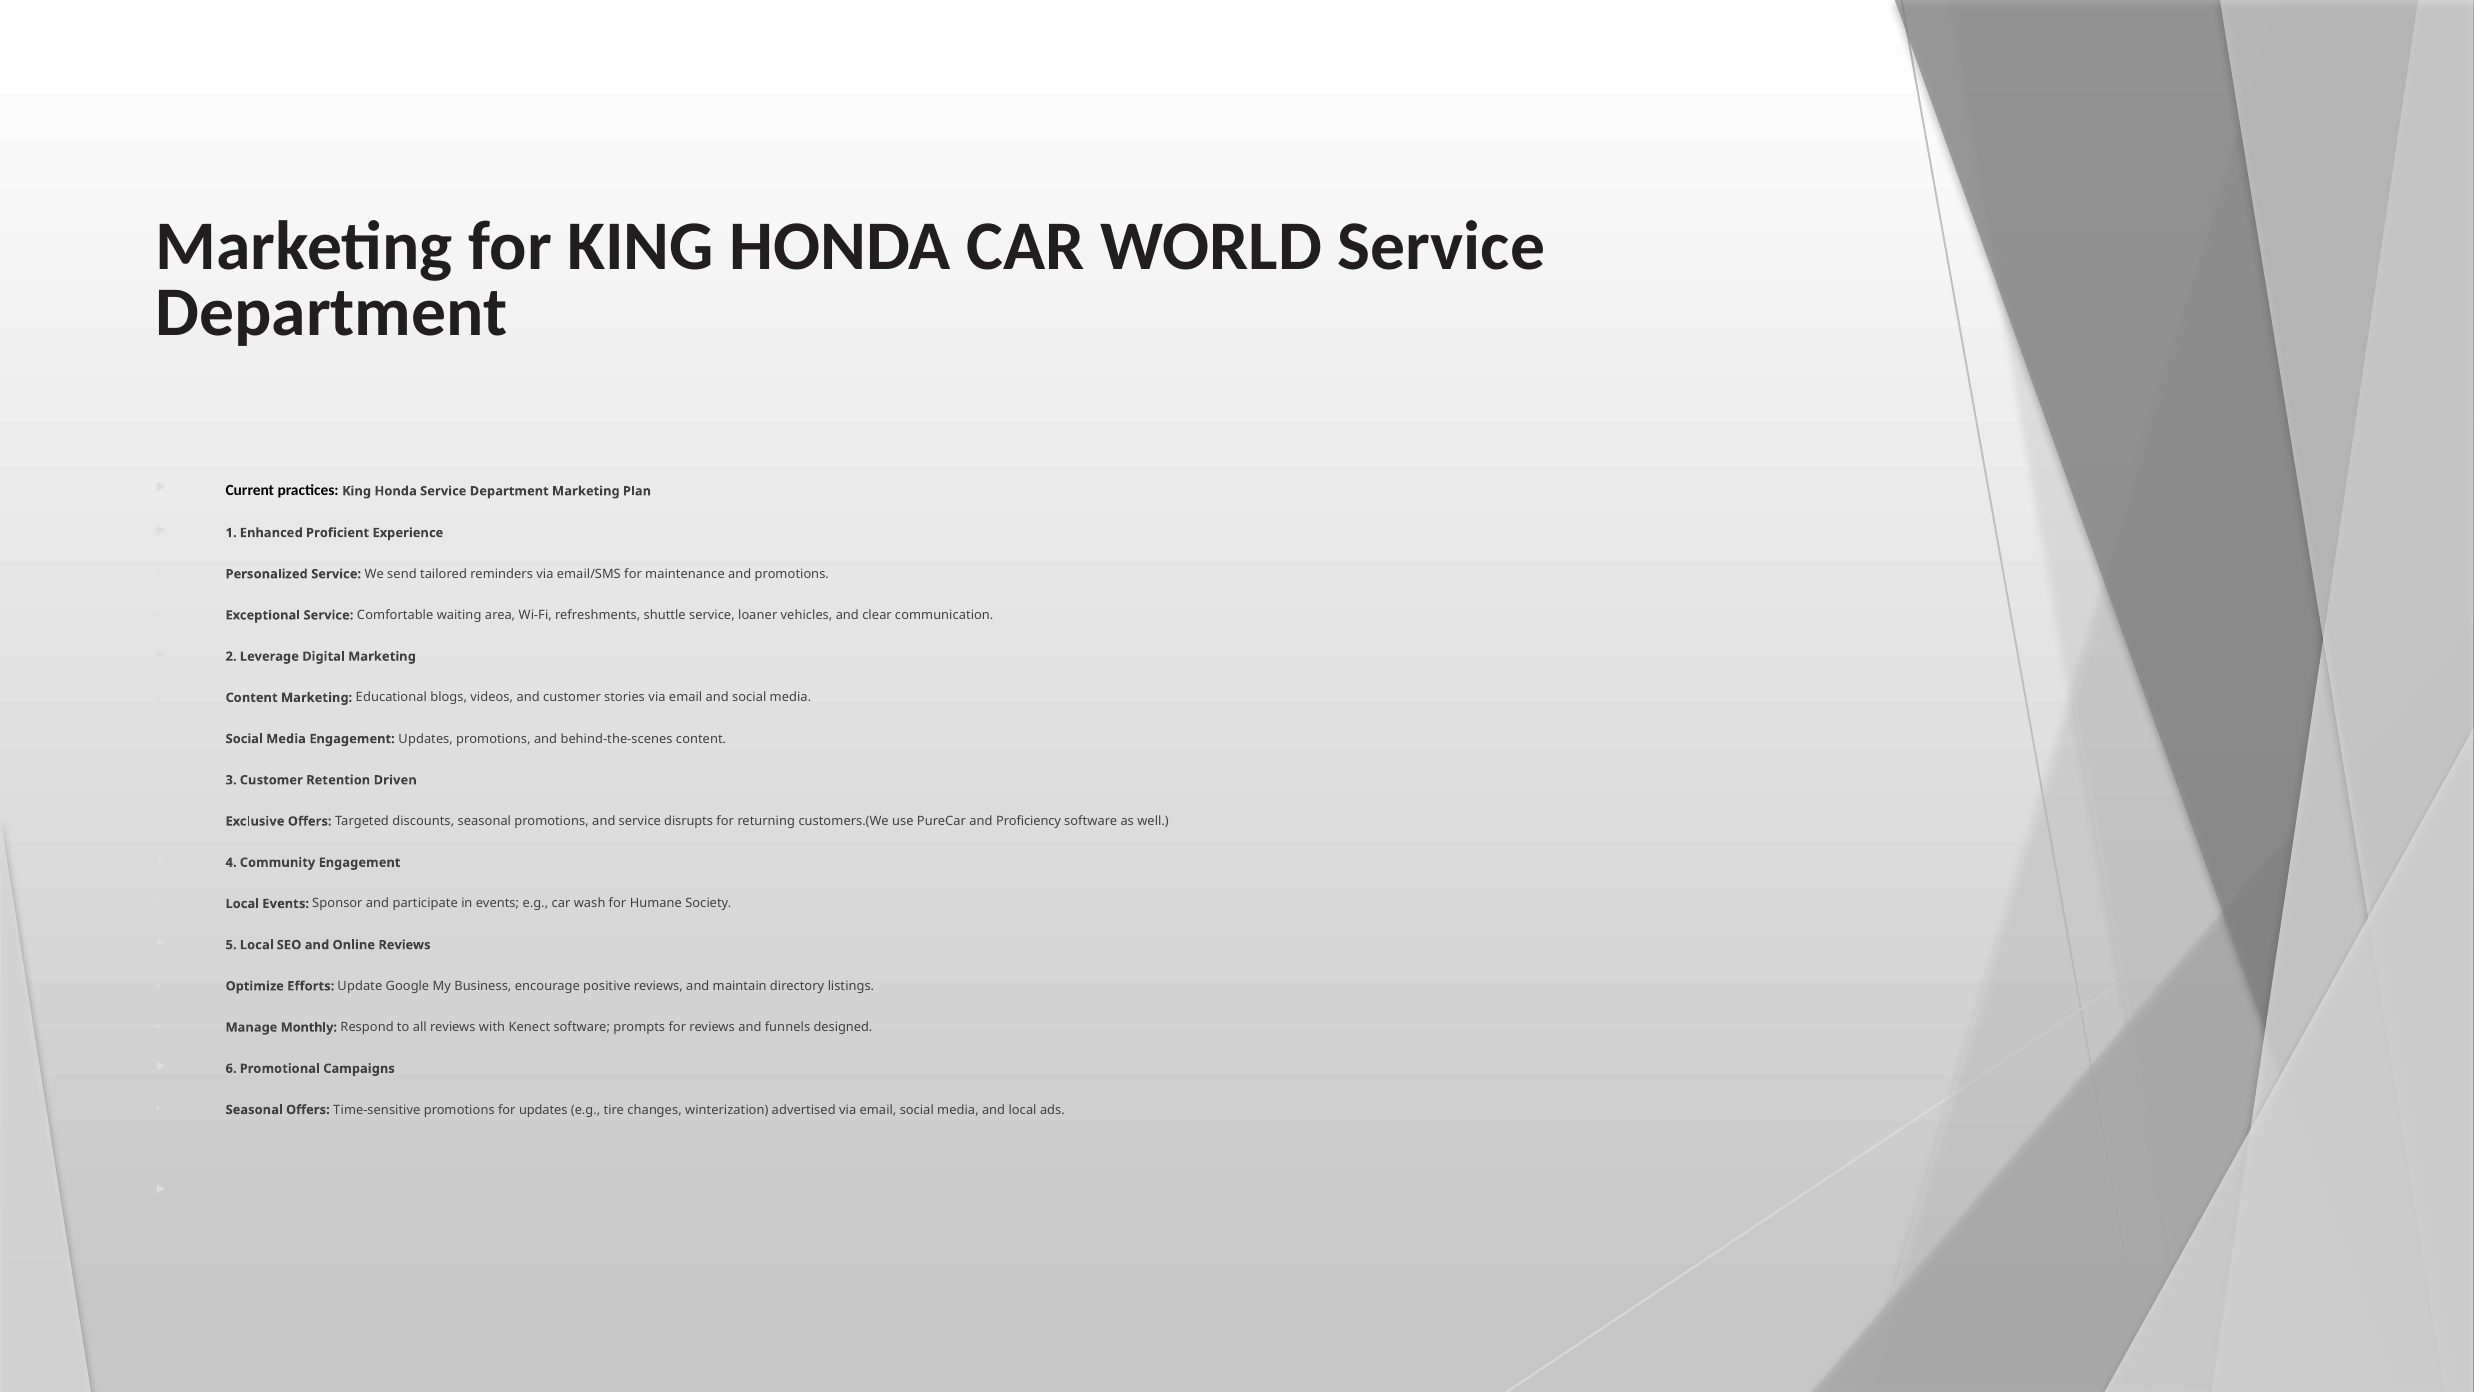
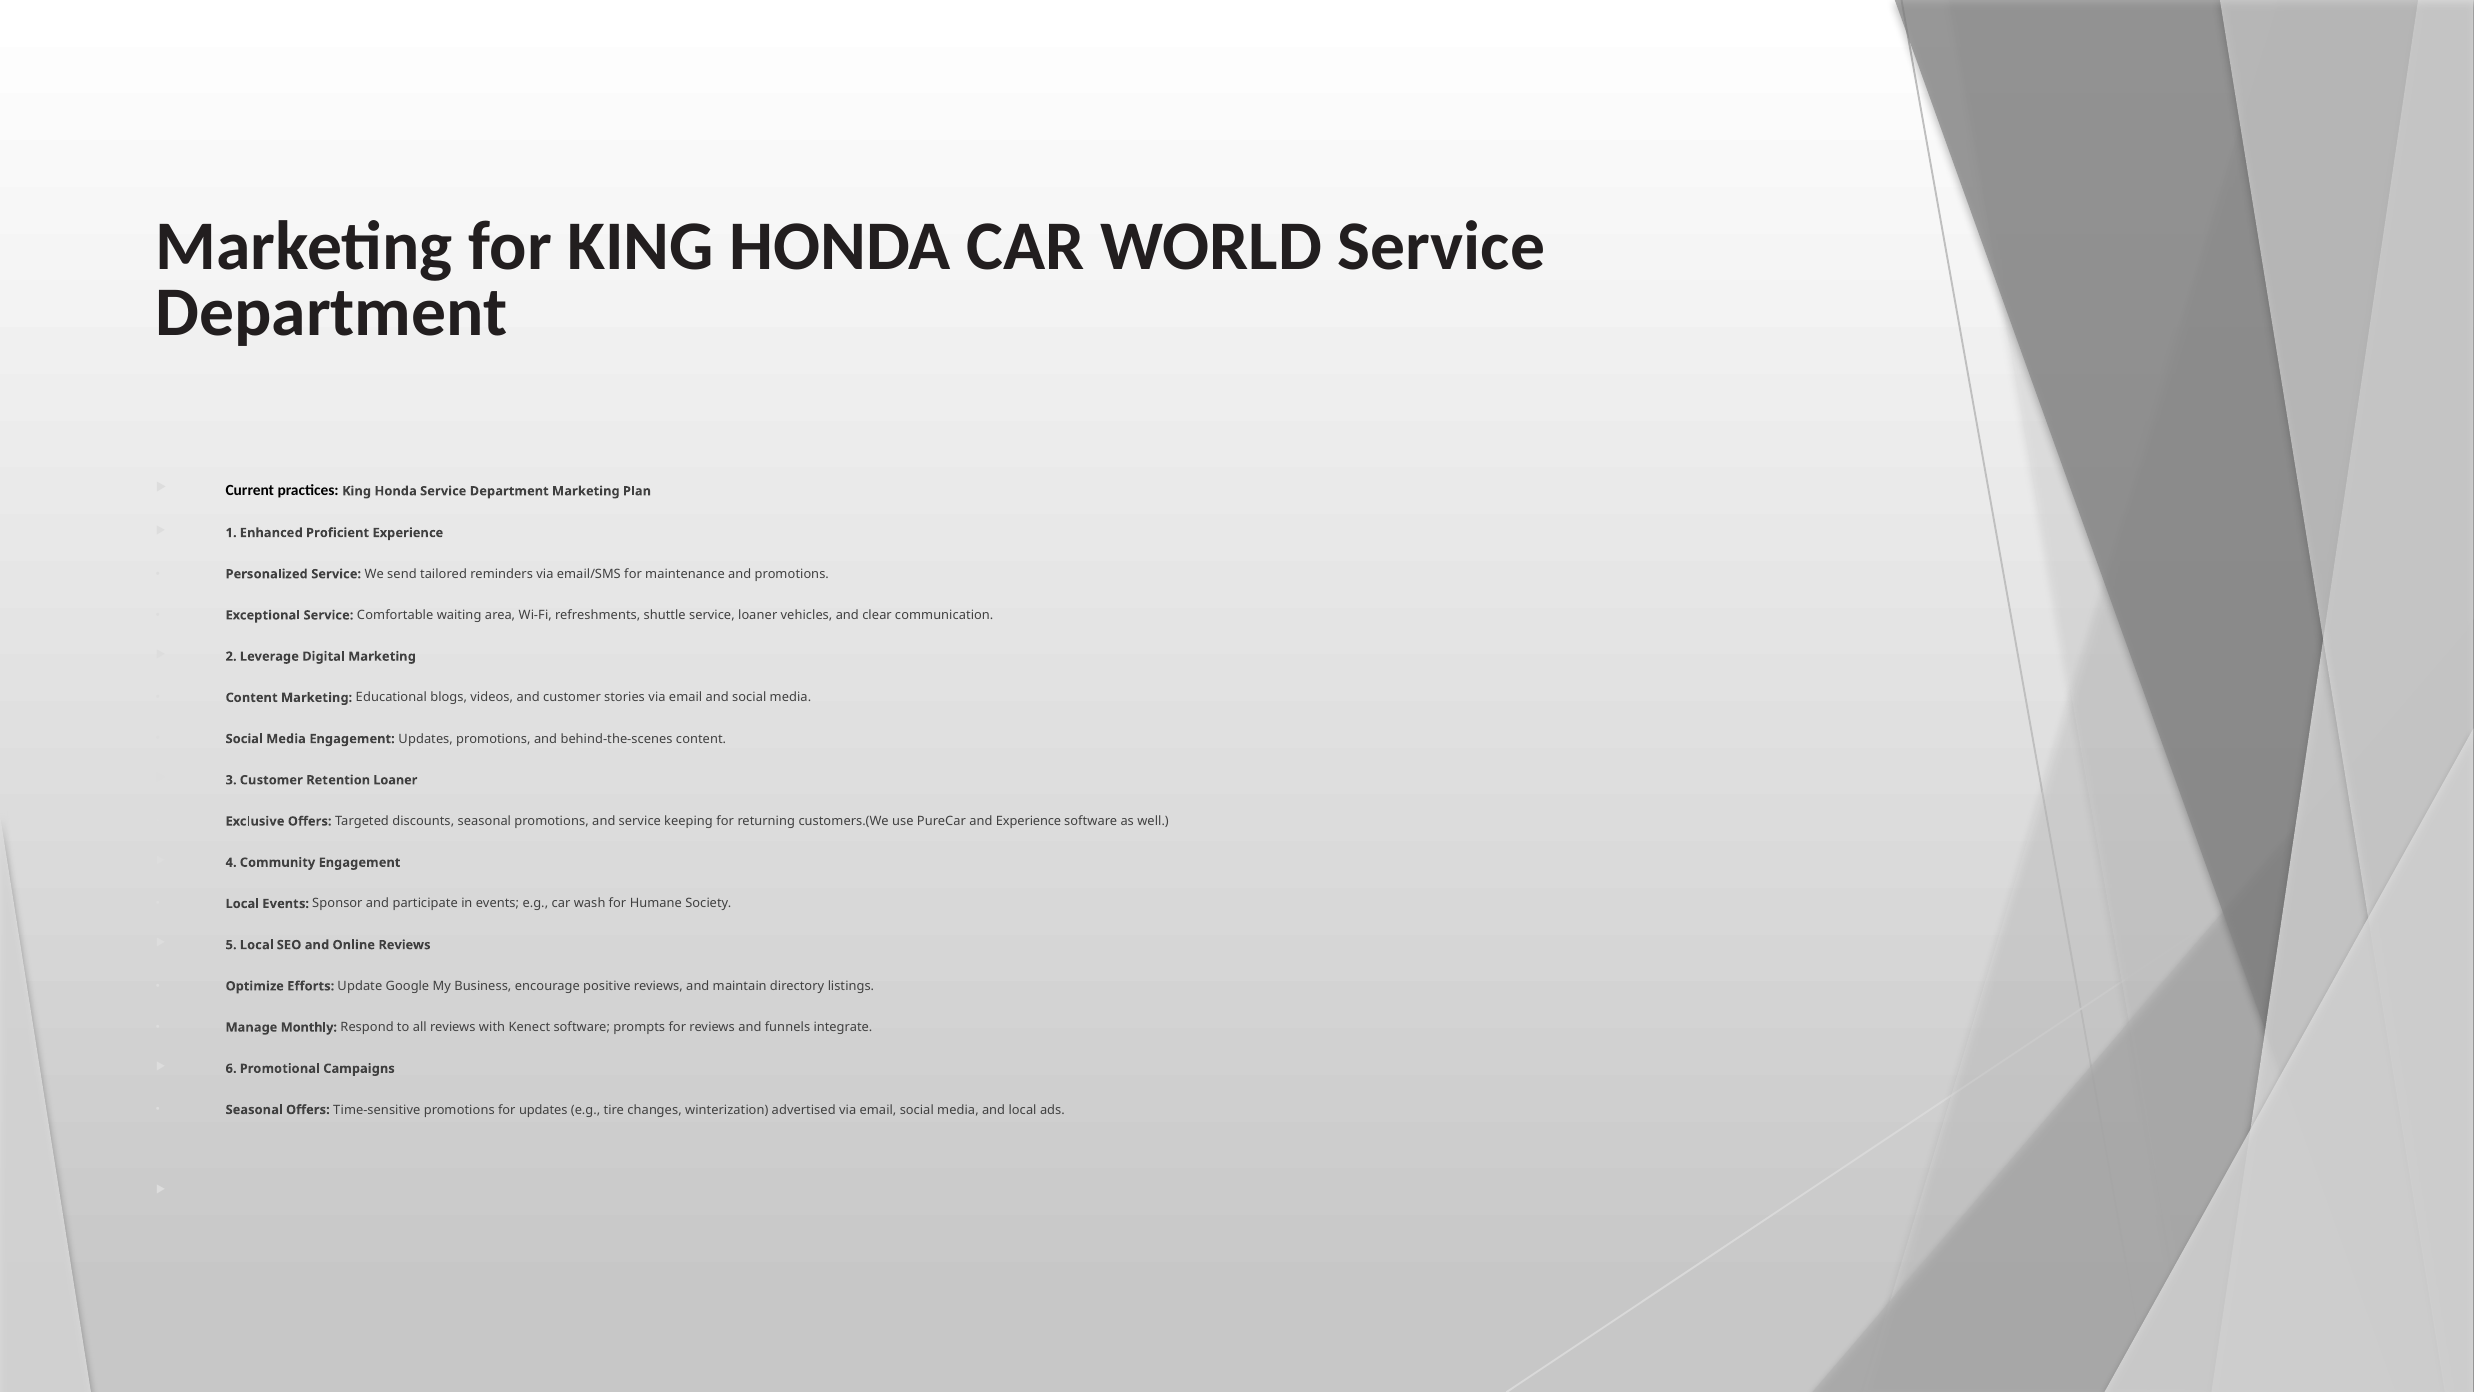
Retention Driven: Driven -> Loaner (395, 780)
disrupts: disrupts -> keeping (689, 821)
and Proficiency: Proficiency -> Experience (1029, 821)
designed: designed -> integrate (843, 1027)
